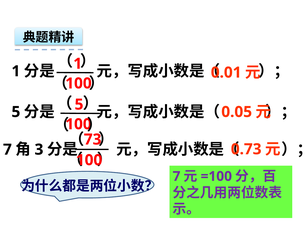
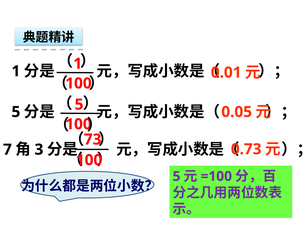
7: 7 -> 5 (176, 176)
